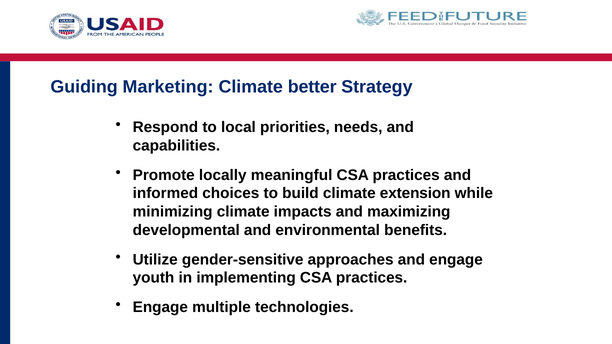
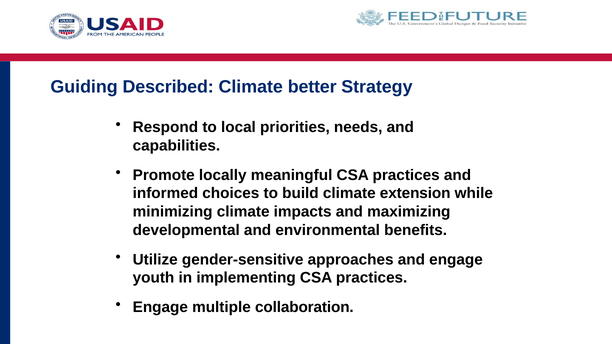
Marketing: Marketing -> Described (168, 87)
technologies: technologies -> collaboration (304, 308)
